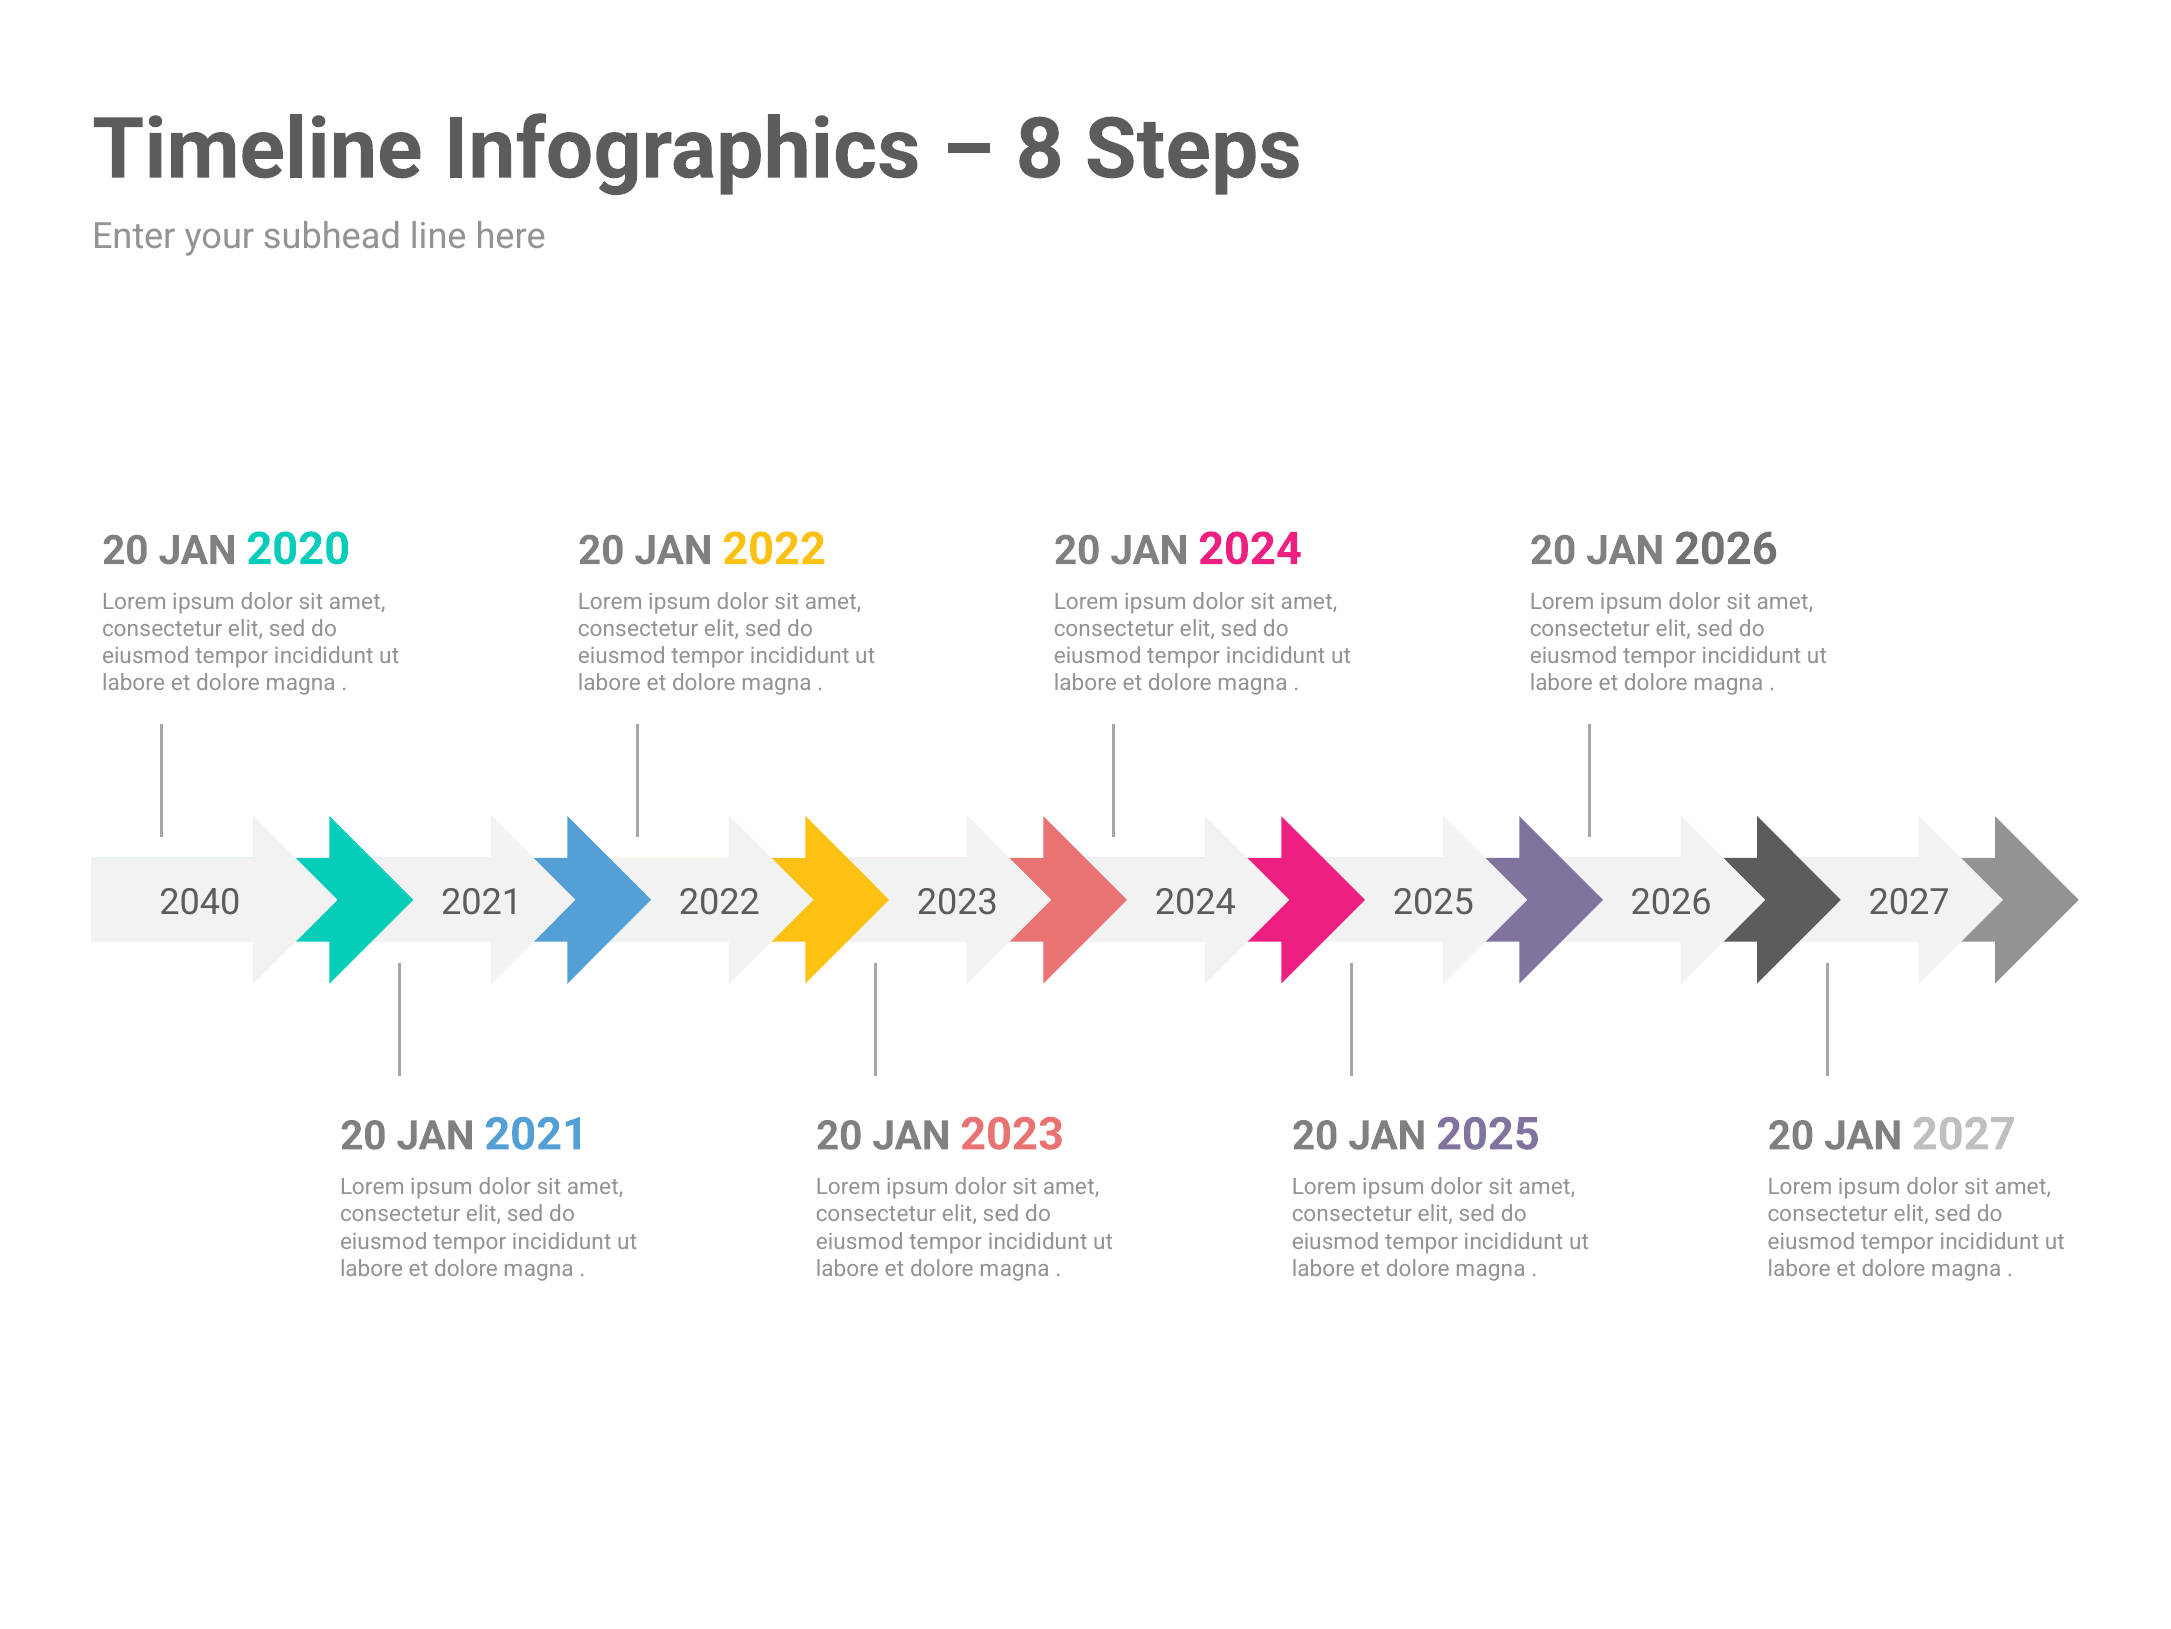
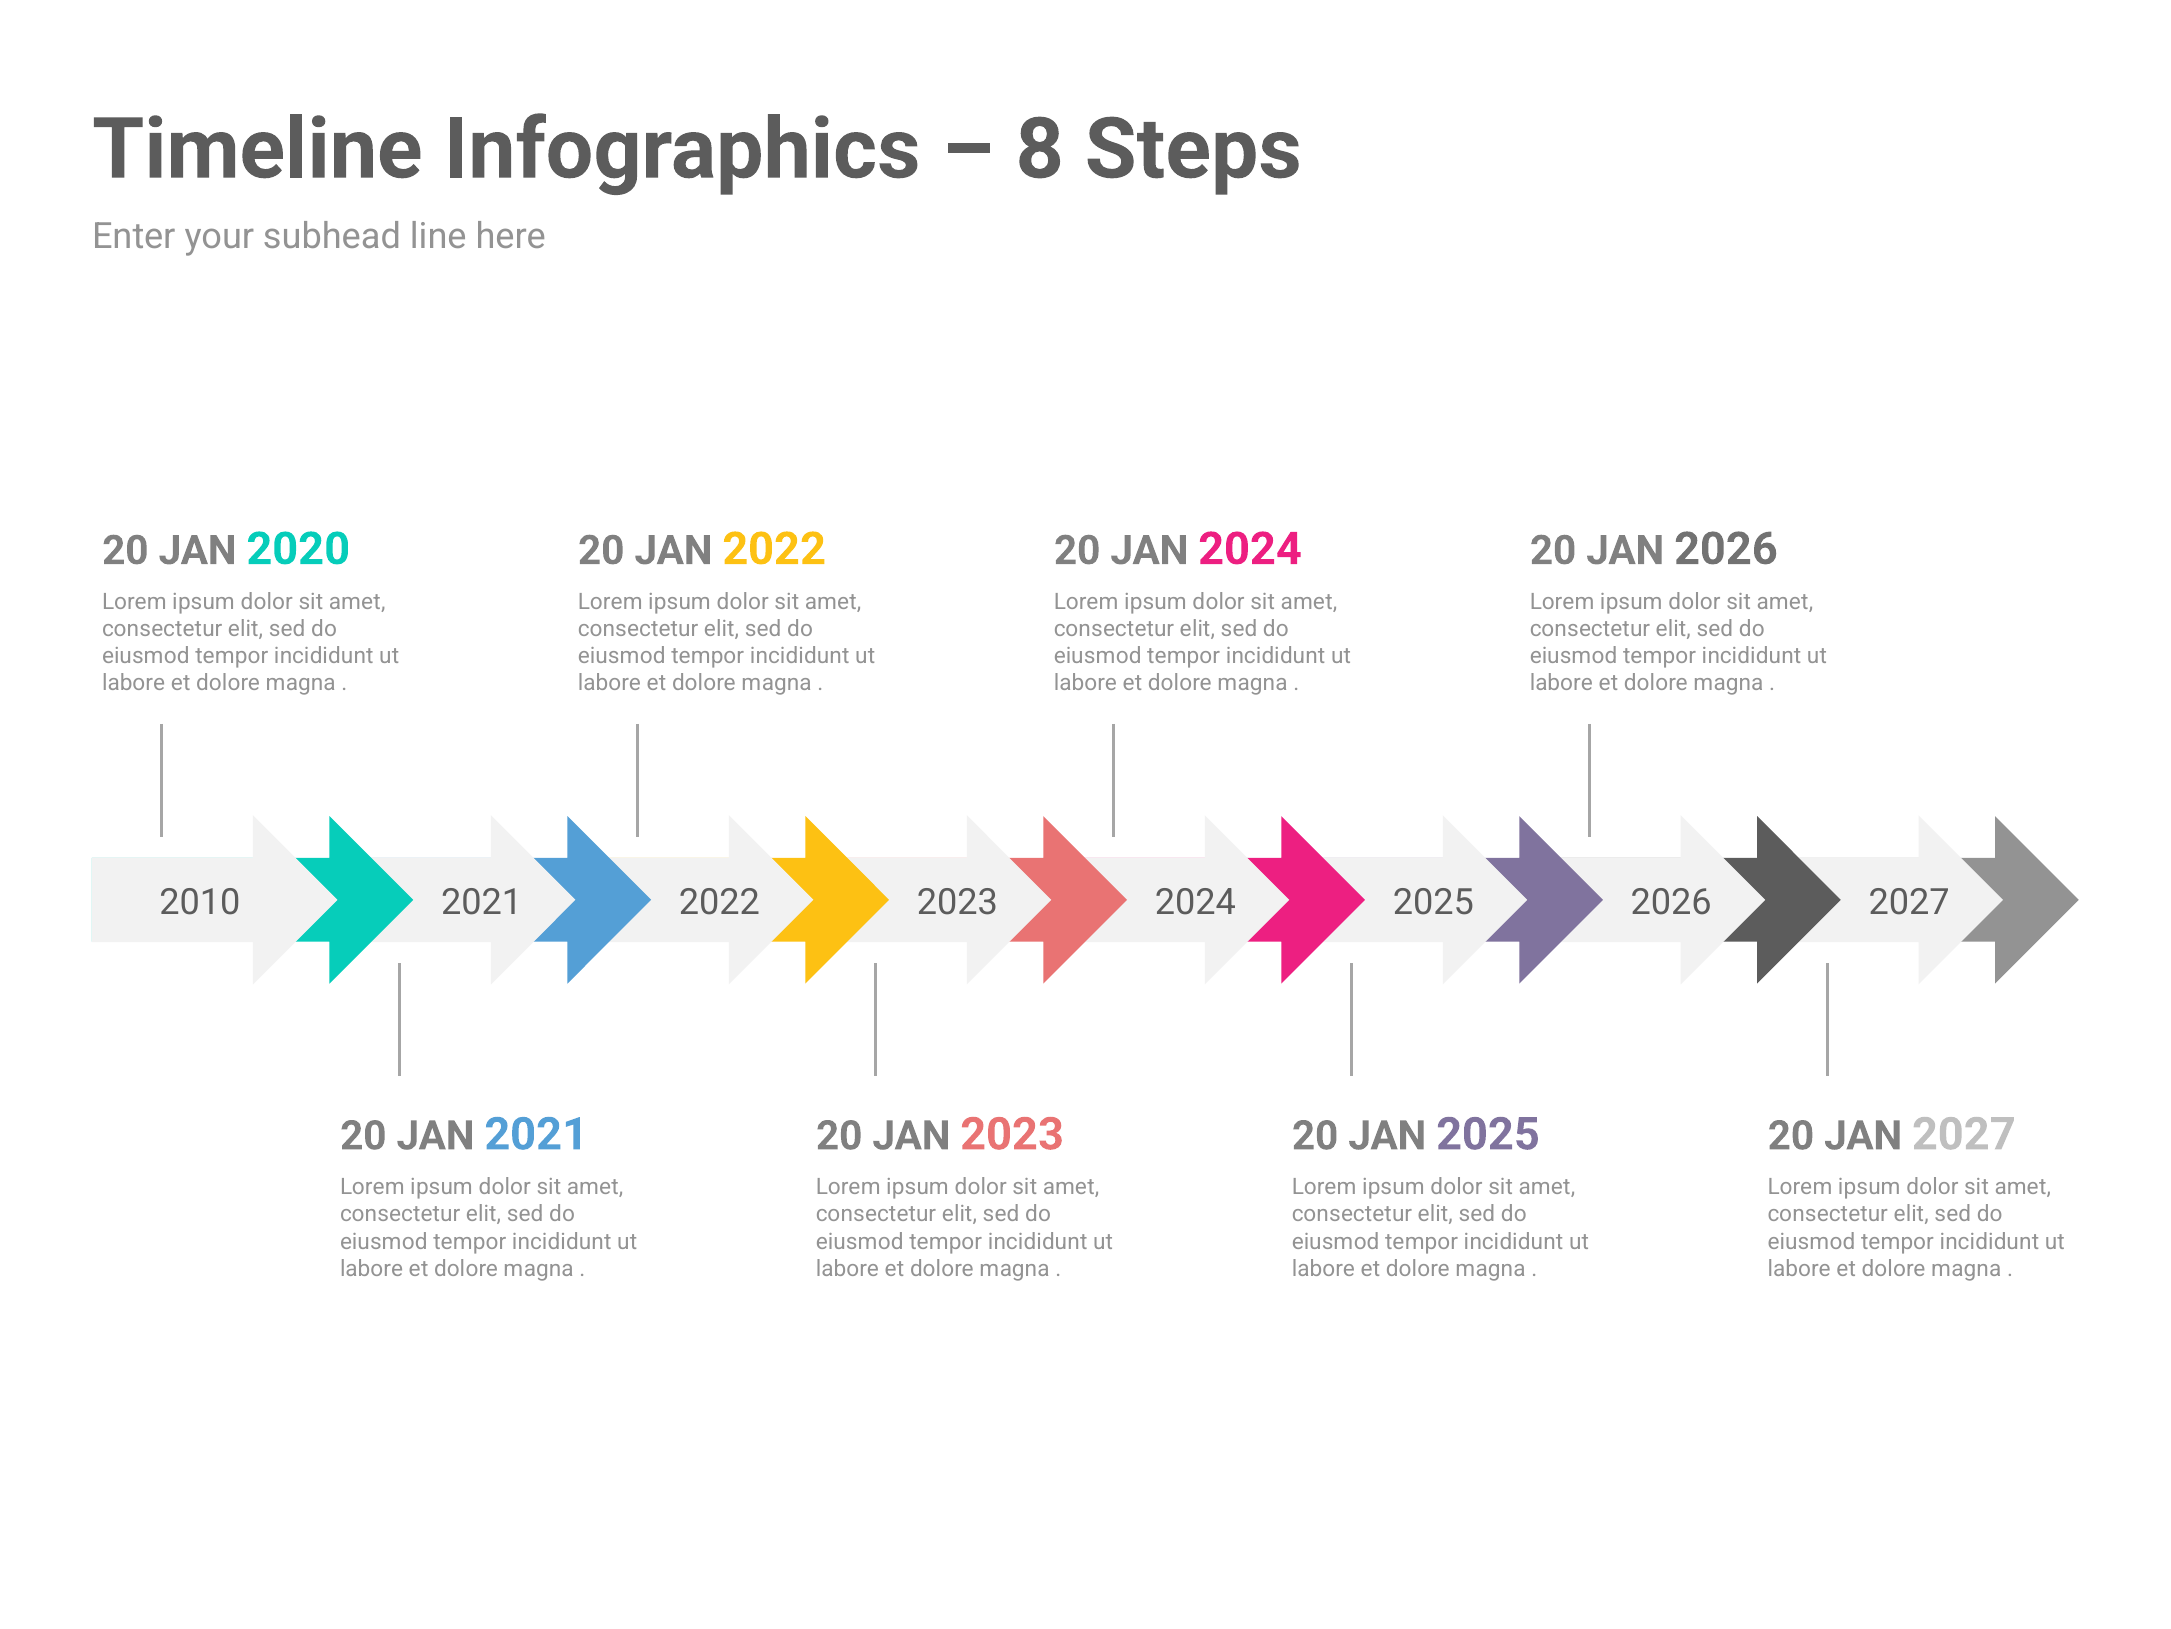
2040: 2040 -> 2010 (200, 902)
